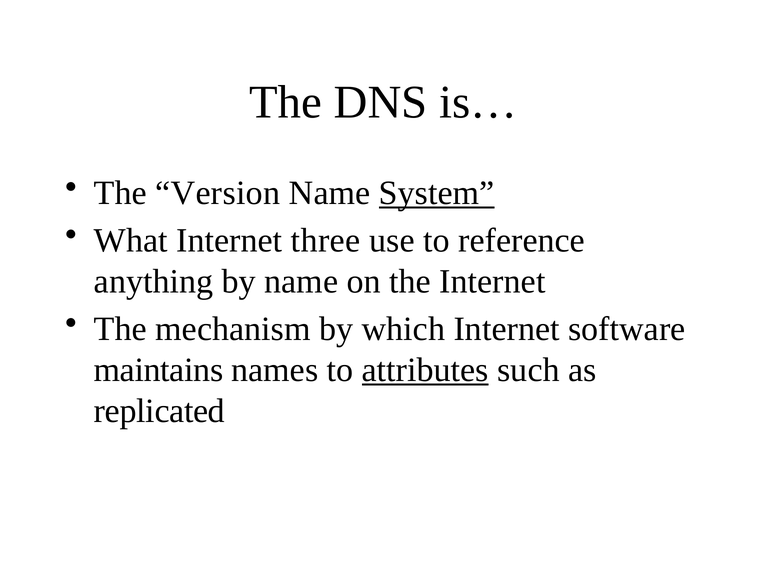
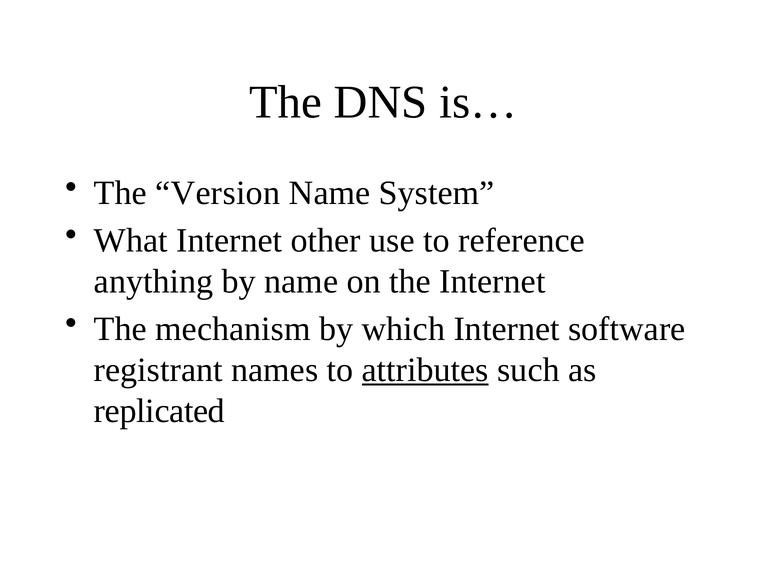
System underline: present -> none (437, 193)
three: three -> other (326, 241)
maintains: maintains -> registrant (158, 370)
